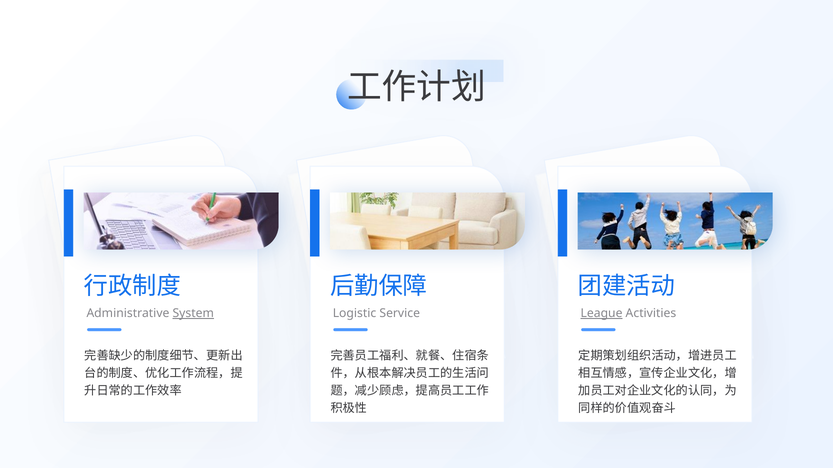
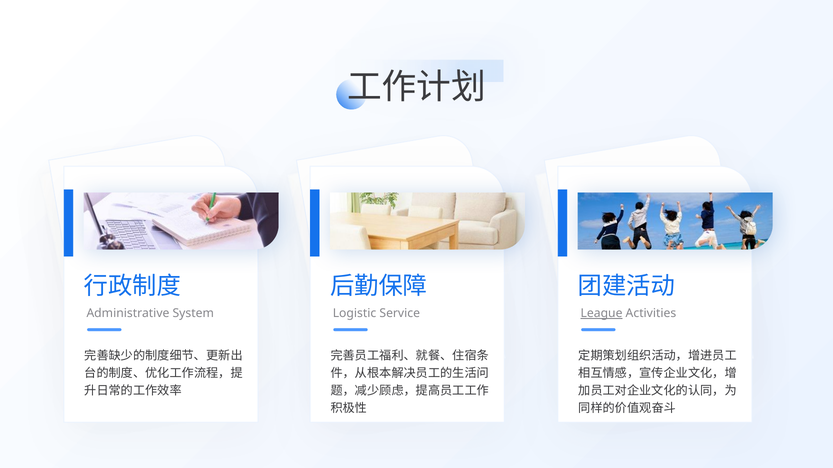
System underline: present -> none (193, 314)
